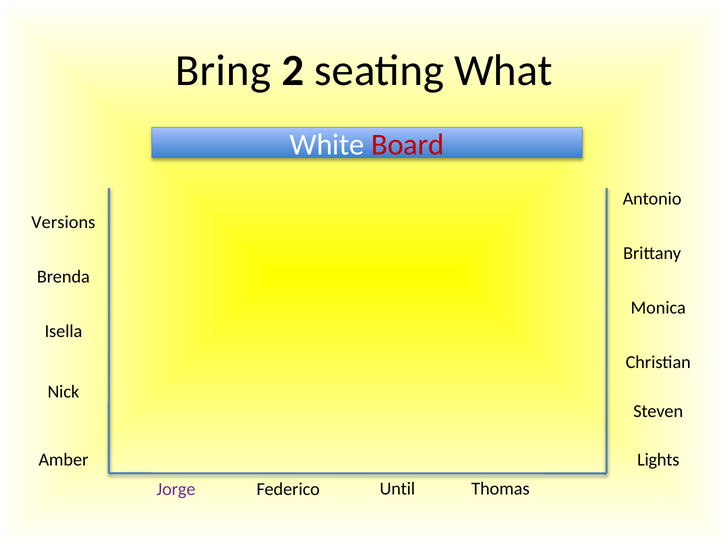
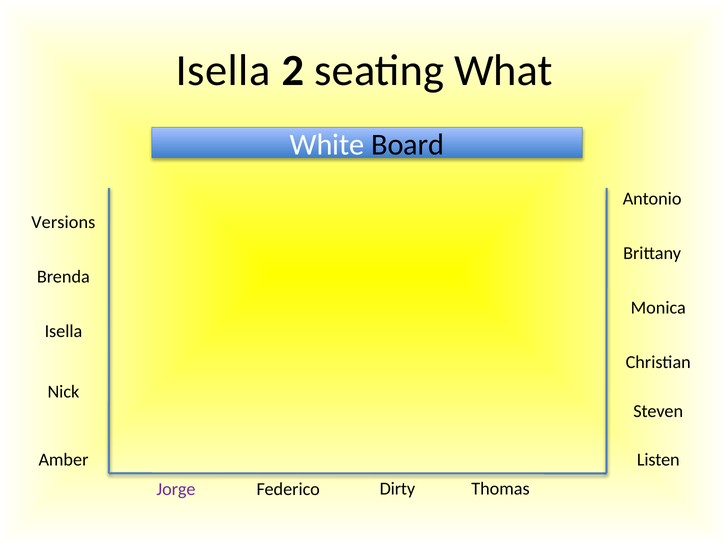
Bring: Bring -> Isella (223, 70)
Board colour: red -> black (408, 145)
Lights: Lights -> Listen (658, 460)
Until: Until -> Dirty (397, 489)
